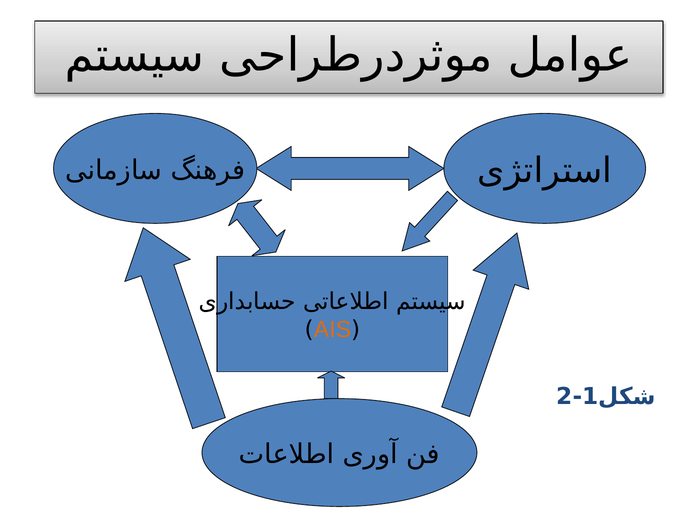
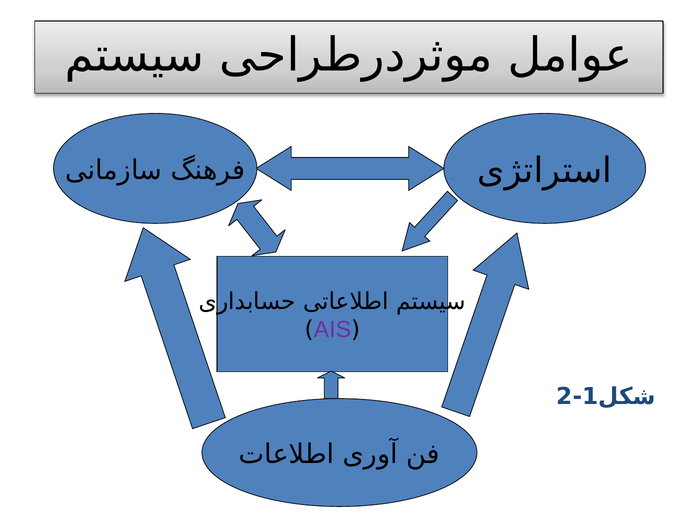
AIS colour: orange -> purple (332, 329)
